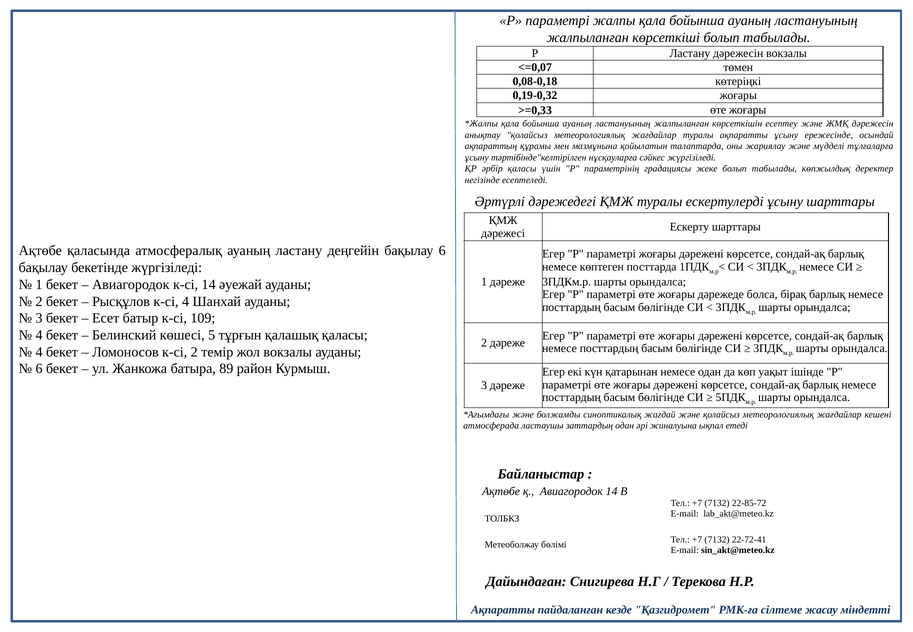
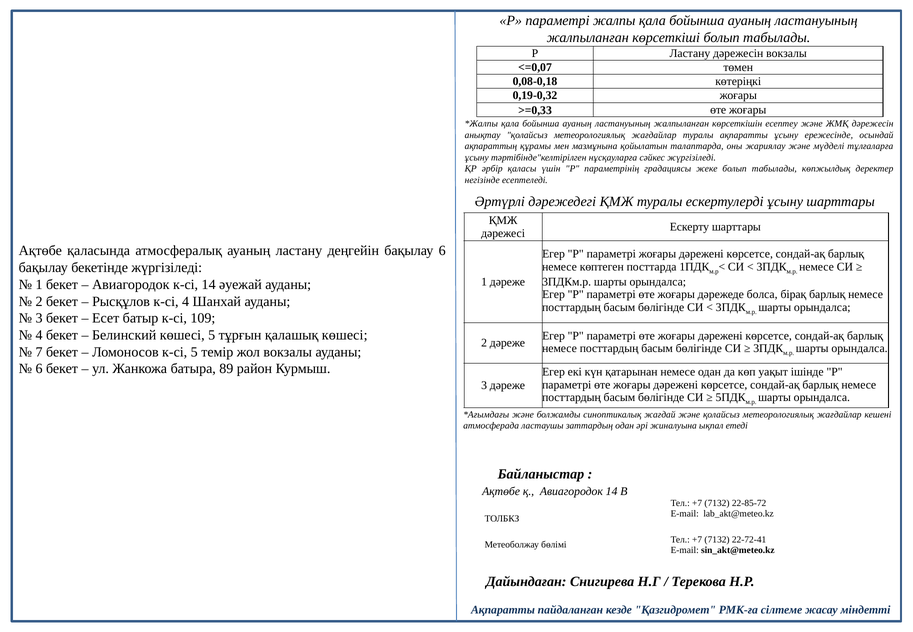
қалашық қаласы: қаласы -> көшесі (345, 335)
4: 4 -> 7 (39, 352)
к-сі 2: 2 -> 5 (194, 352)
